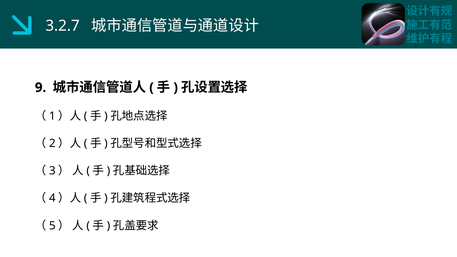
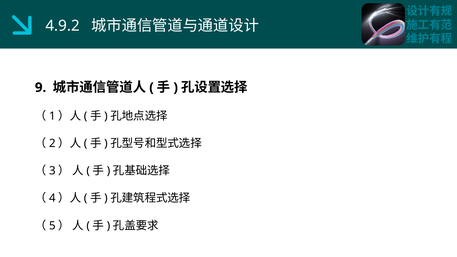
3.2.7: 3.2.7 -> 4.9.2 (63, 26)
